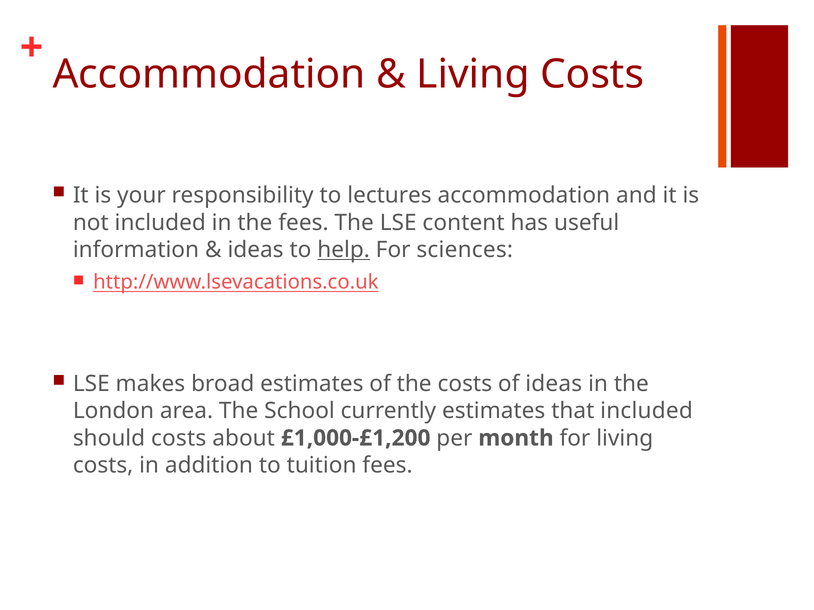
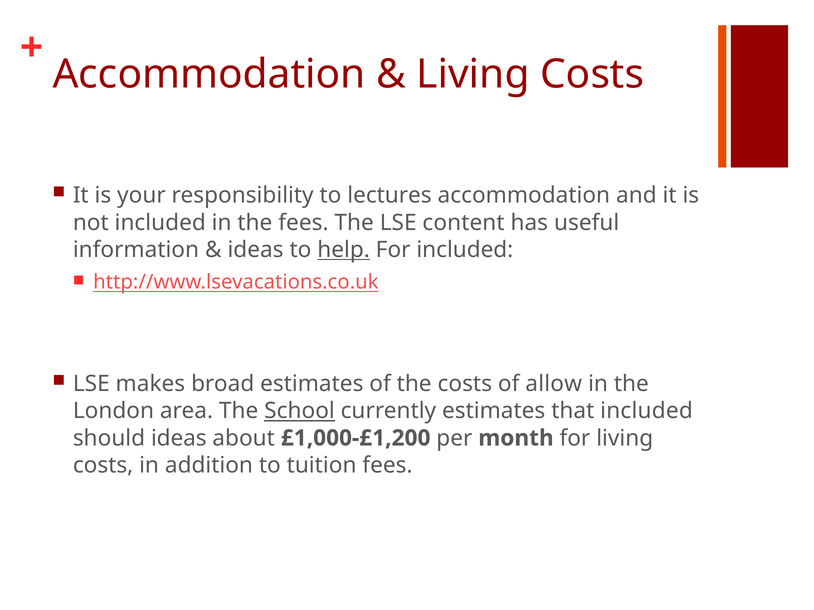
For sciences: sciences -> included (465, 250)
of ideas: ideas -> allow (554, 384)
School underline: none -> present (300, 411)
should costs: costs -> ideas (179, 438)
